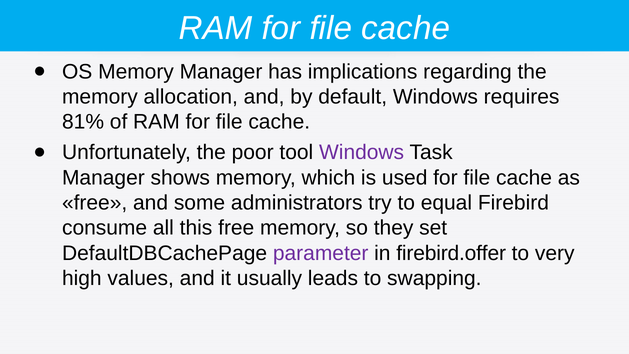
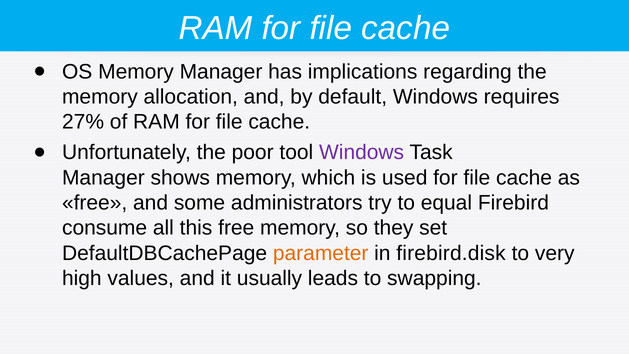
81%: 81% -> 27% (83, 122)
parameter colour: purple -> orange (321, 253)
firebird.offer: firebird.offer -> firebird.disk (451, 253)
